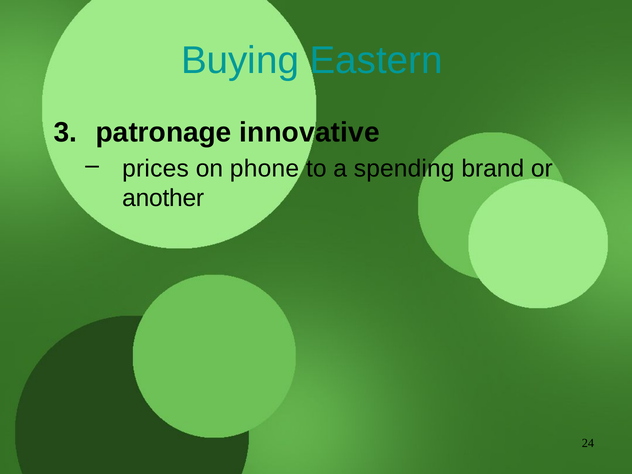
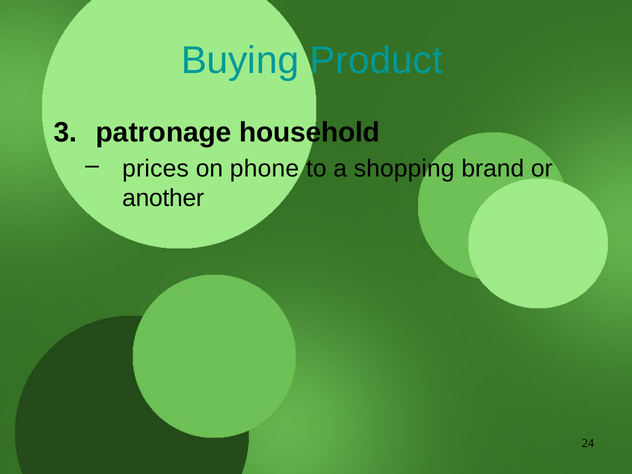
Eastern: Eastern -> Product (376, 61)
innovative: innovative -> household (310, 133)
spending: spending -> shopping (404, 169)
